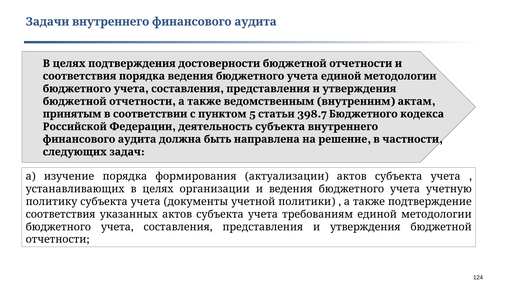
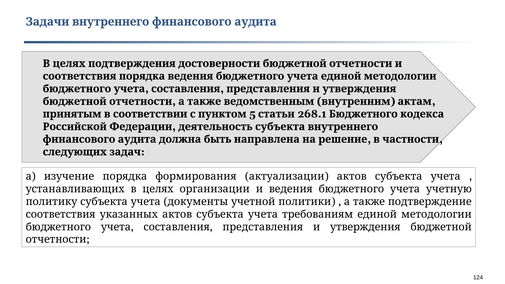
398.7: 398.7 -> 268.1 (312, 114)
